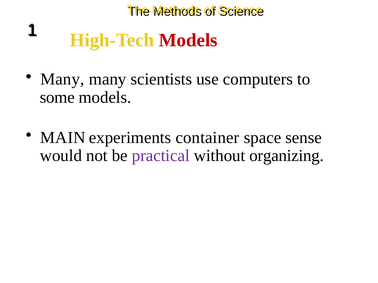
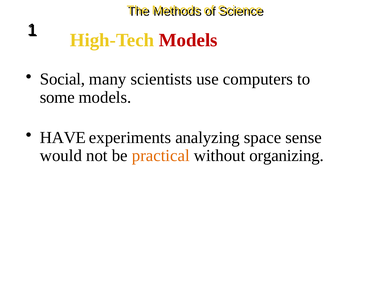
Many: Many -> Social (62, 79)
MAIN: MAIN -> HAVE (63, 138)
container: container -> analyzing (208, 138)
practical colour: purple -> orange (161, 156)
